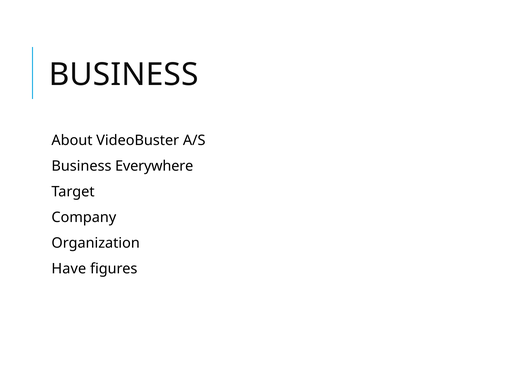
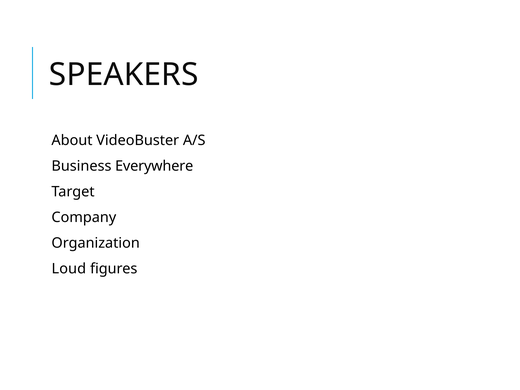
BUSINESS: BUSINESS -> SPEAKERS (124, 75)
Have: Have -> Loud (69, 269)
